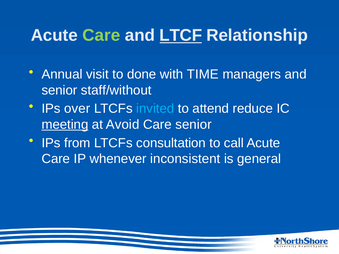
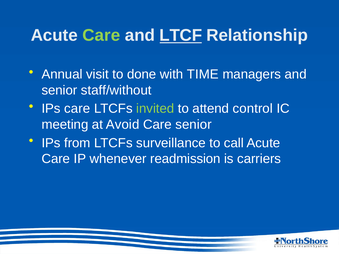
IPs over: over -> care (77, 109)
invited colour: light blue -> light green (155, 109)
reduce: reduce -> control (253, 109)
meeting underline: present -> none (65, 125)
consultation: consultation -> surveillance (171, 143)
inconsistent: inconsistent -> readmission (185, 159)
general: general -> carriers (259, 159)
